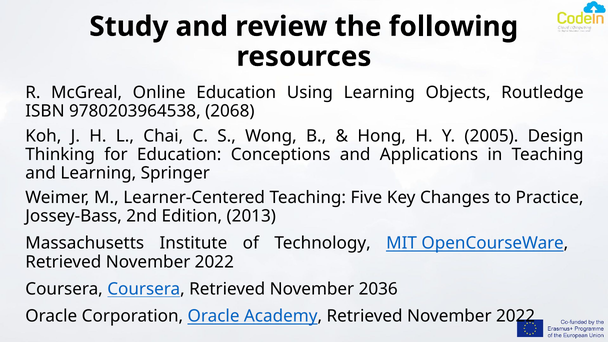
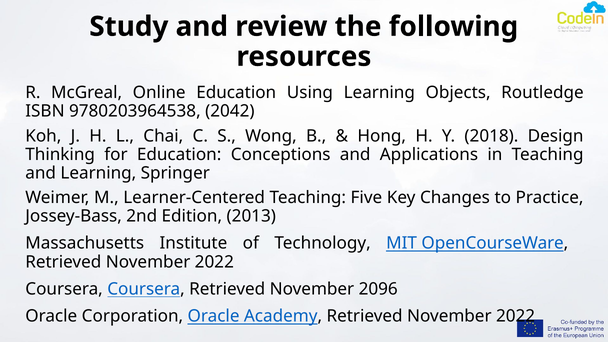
2068: 2068 -> 2042 (230, 111)
2005: 2005 -> 2018 (491, 136)
2036: 2036 -> 2096 (378, 289)
